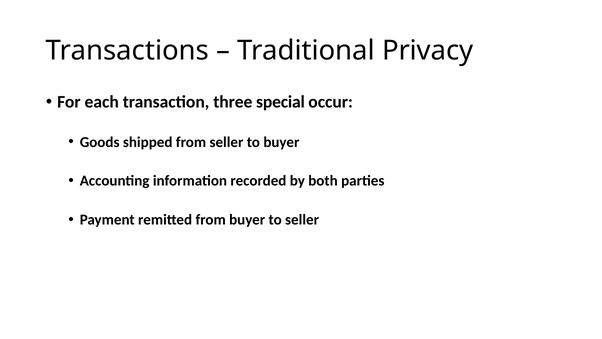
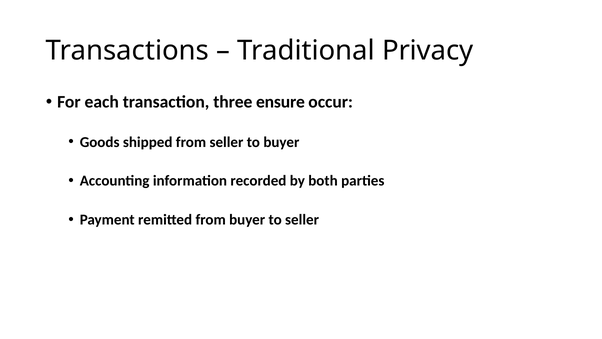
special: special -> ensure (280, 102)
